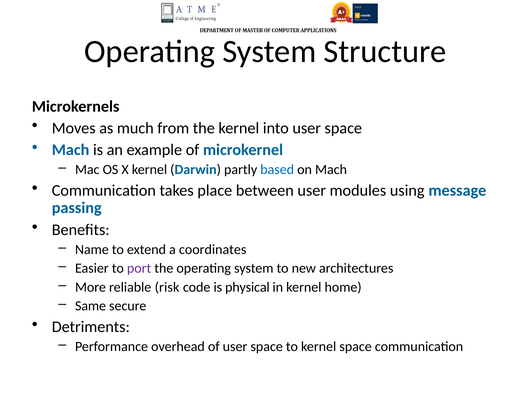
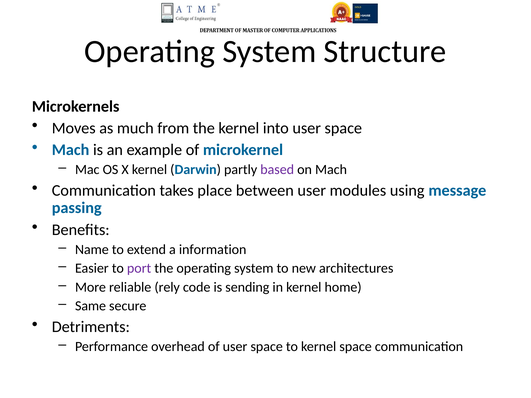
based colour: blue -> purple (277, 170)
coordinates: coordinates -> information (213, 250)
risk: risk -> rely (167, 287)
physical: physical -> sending (247, 287)
